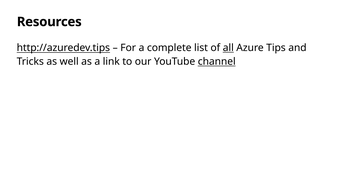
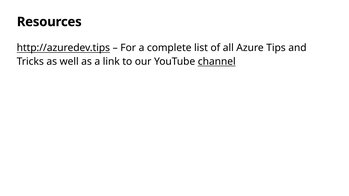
all underline: present -> none (228, 48)
